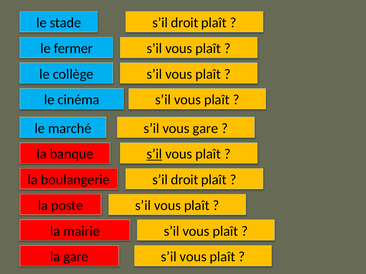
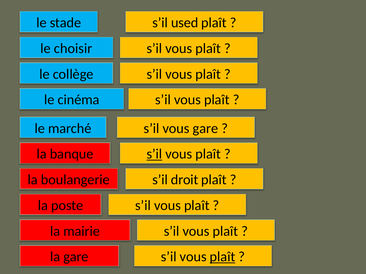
droit: droit -> used (185, 23)
fermer: fermer -> choisir (73, 49)
plaît underline: none -> present (223, 257)
